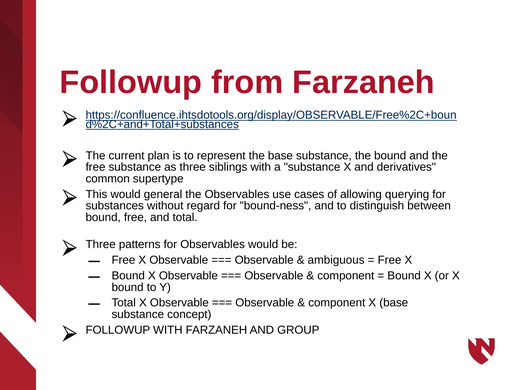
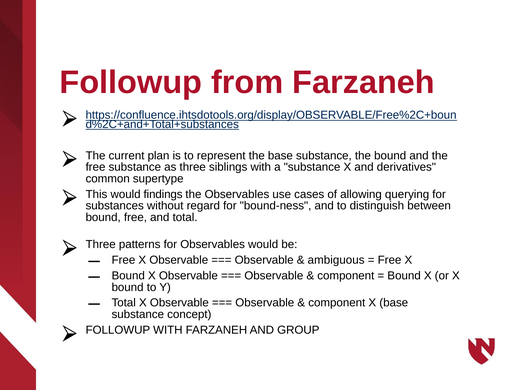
general: general -> findings (163, 194)
